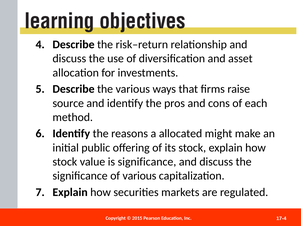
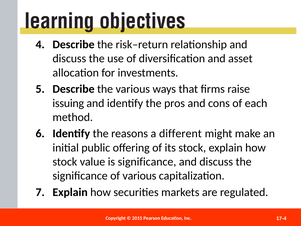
source: source -> issuing (68, 103)
allocated: allocated -> different (180, 133)
